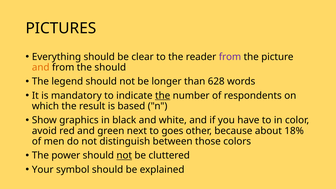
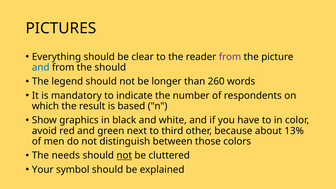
and colour: orange -> blue (41, 67)
628: 628 -> 260 (216, 81)
the underline: present -> none (163, 96)
goes: goes -> third (172, 131)
18%: 18% -> 13% (294, 131)
power: power -> needs (66, 156)
